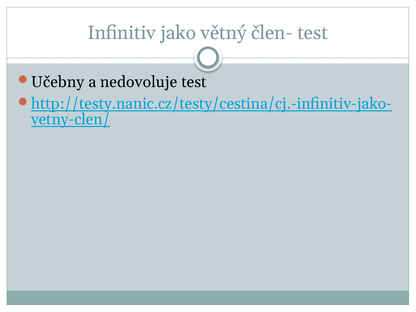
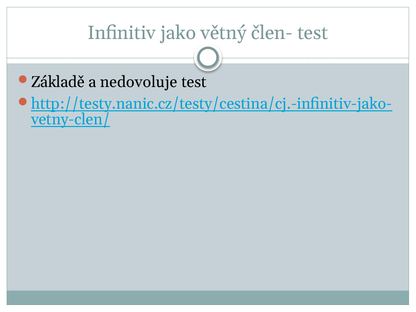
Učebny: Učebny -> Základě (58, 82)
